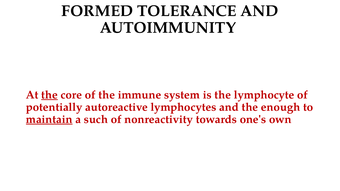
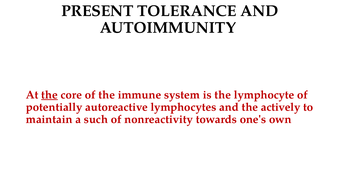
FORMED: FORMED -> PRESENT (97, 11)
enough: enough -> actively (281, 107)
maintain underline: present -> none (49, 119)
